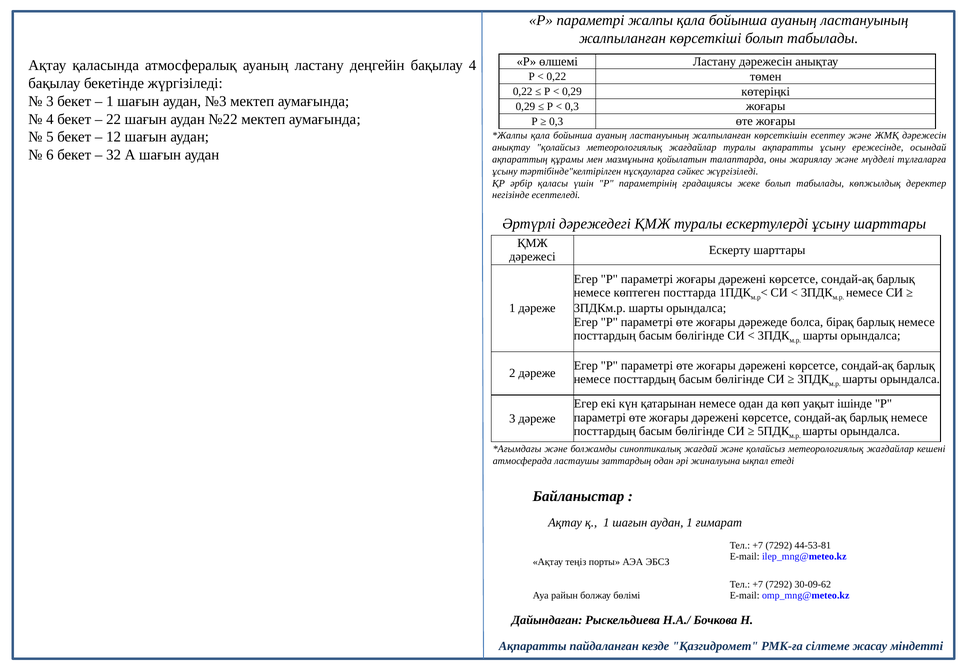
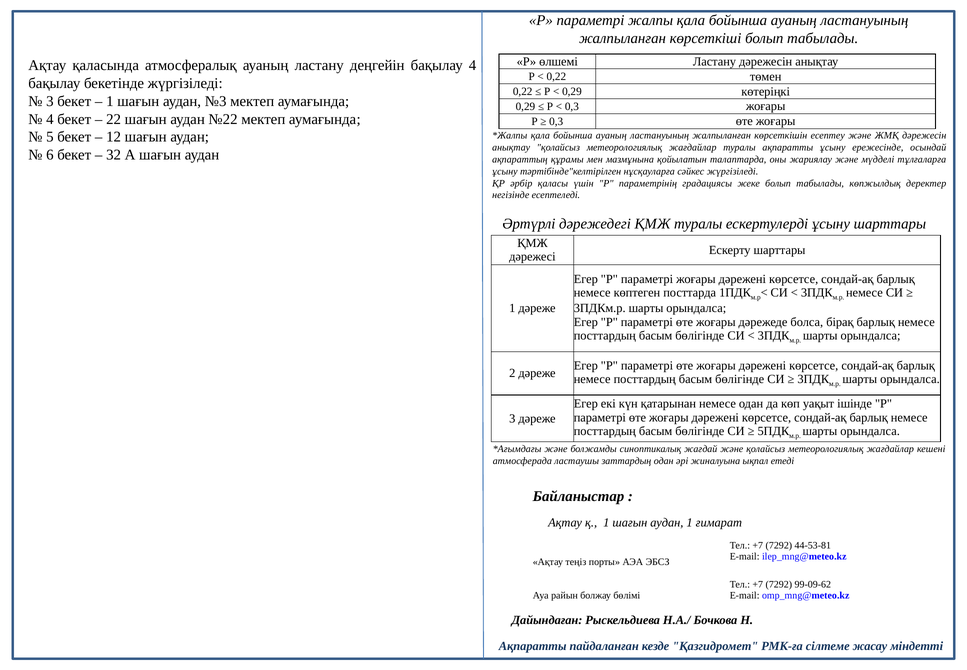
30-09-62: 30-09-62 -> 99-09-62 (813, 584)
